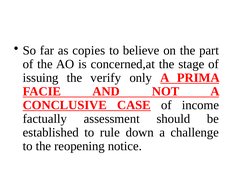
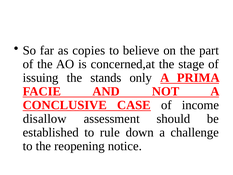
verify: verify -> stands (106, 78)
factually: factually -> disallow (45, 119)
